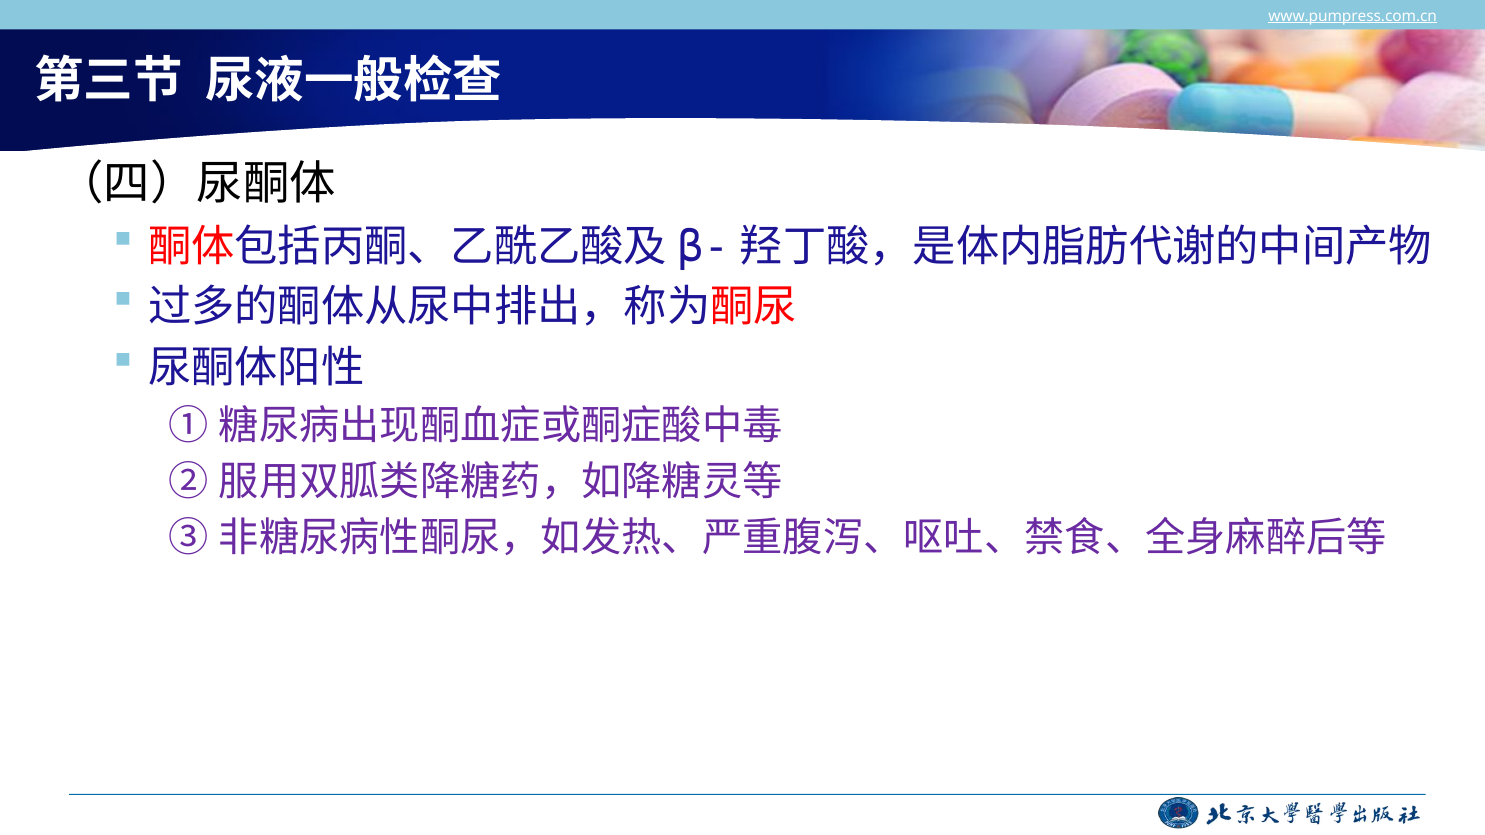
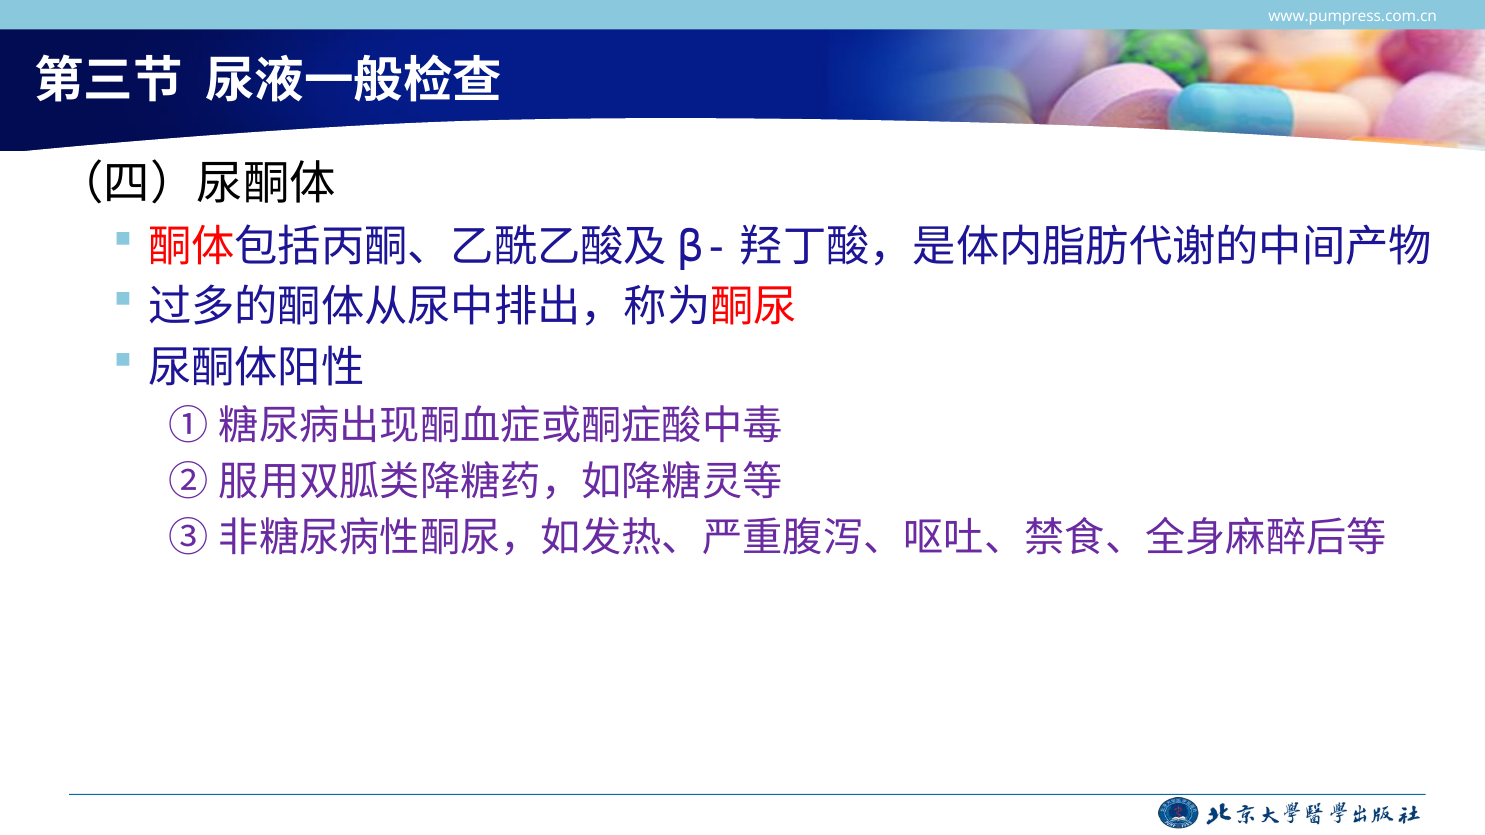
www.pumpress.com.cn underline: present -> none (1353, 16)
